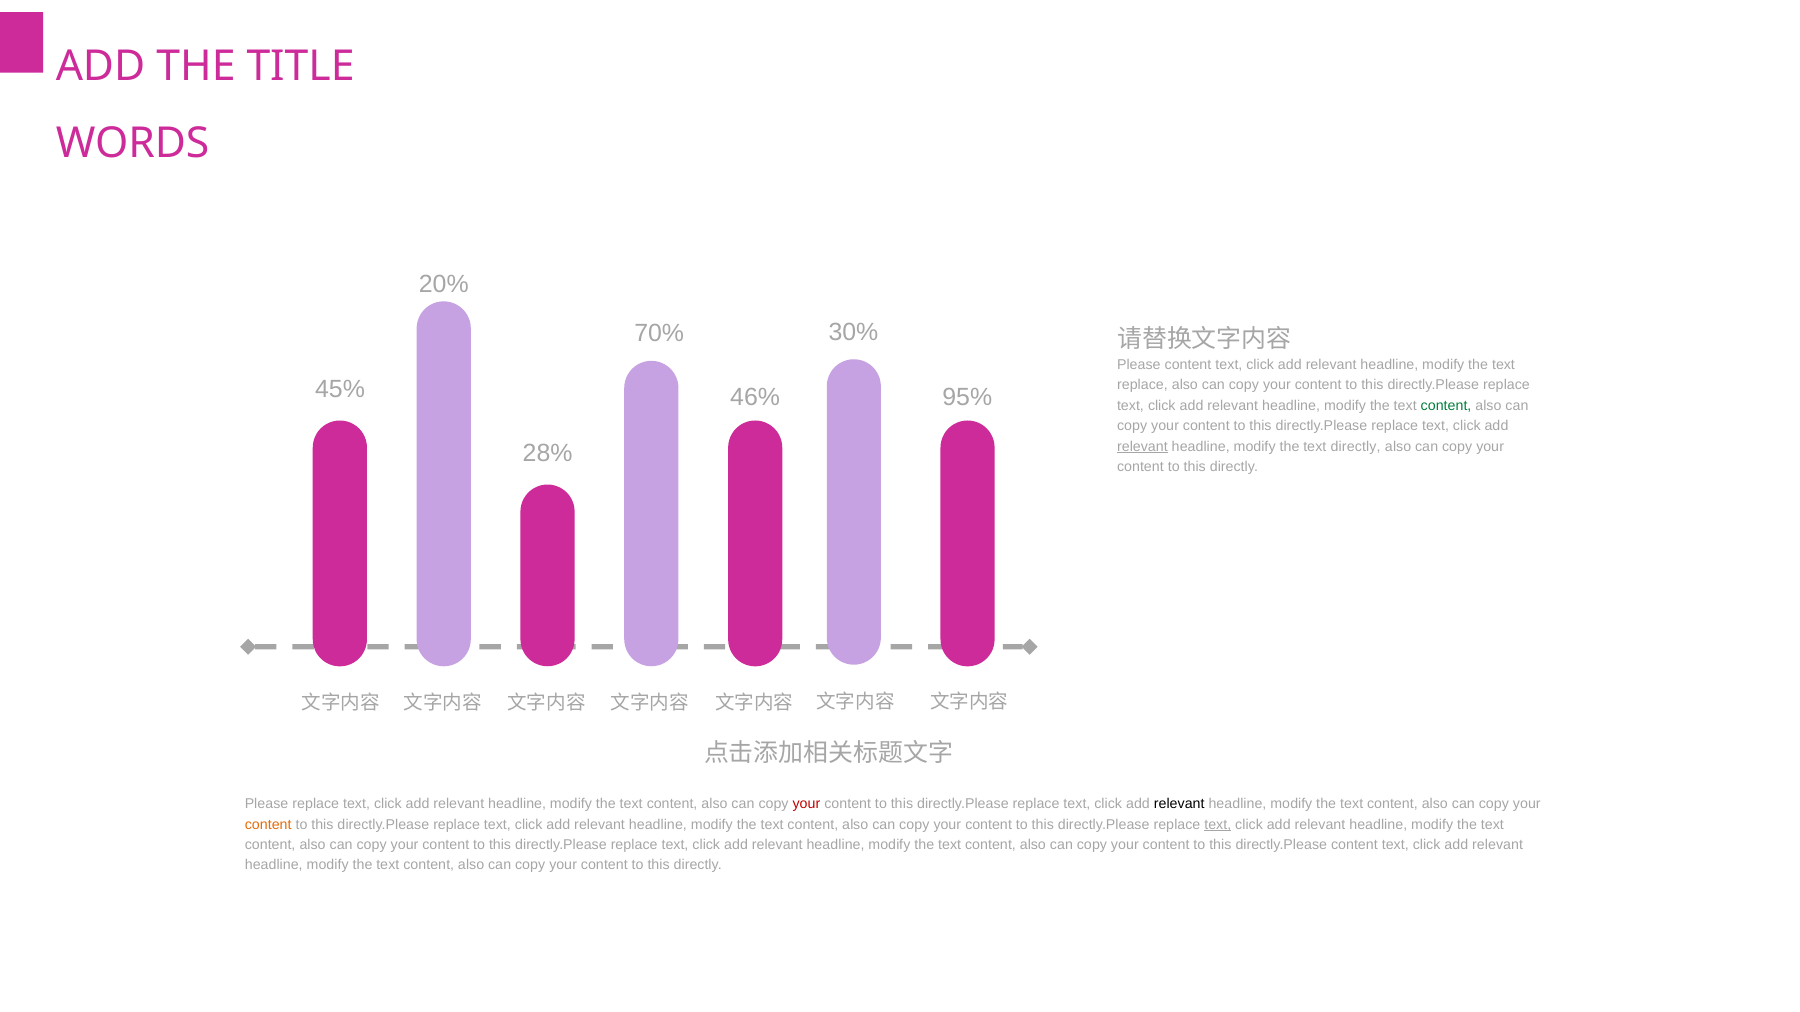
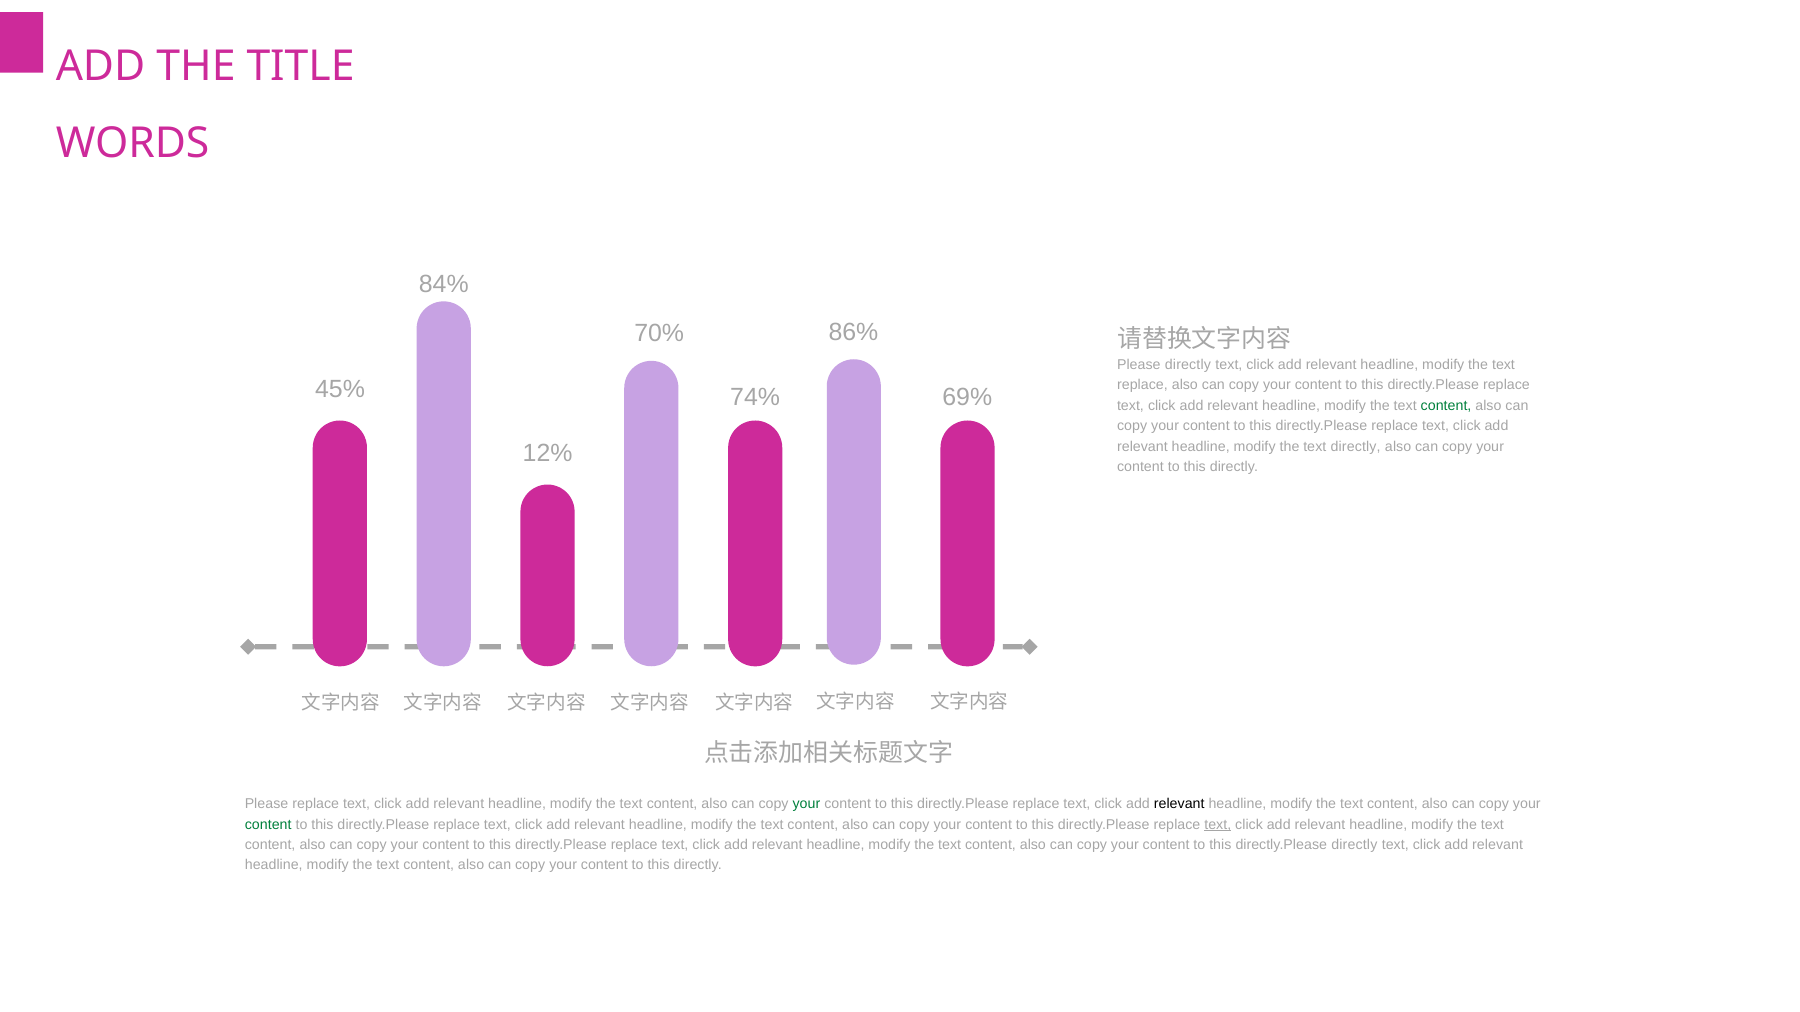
20%: 20% -> 84% (444, 284)
30%: 30% -> 86% (853, 332)
Please content: content -> directly (1188, 365)
46%: 46% -> 74% (755, 397)
95%: 95% -> 69% (967, 397)
relevant underline: present -> none (1142, 447)
28%: 28% -> 12% (548, 453)
your colour: red -> green (806, 804)
content colour: orange -> green (268, 825)
directly.Please content: content -> directly (1354, 845)
